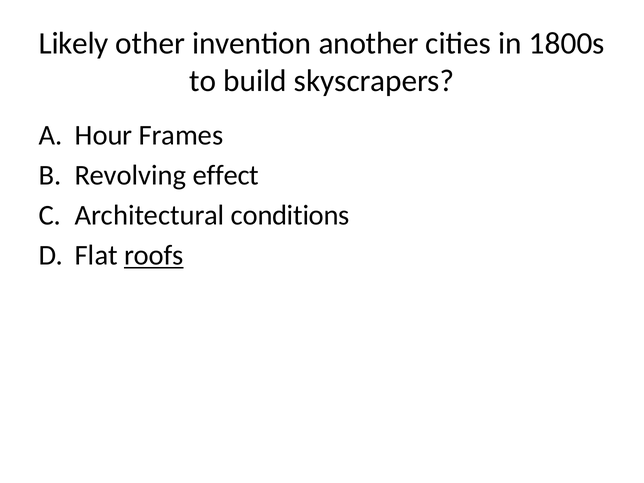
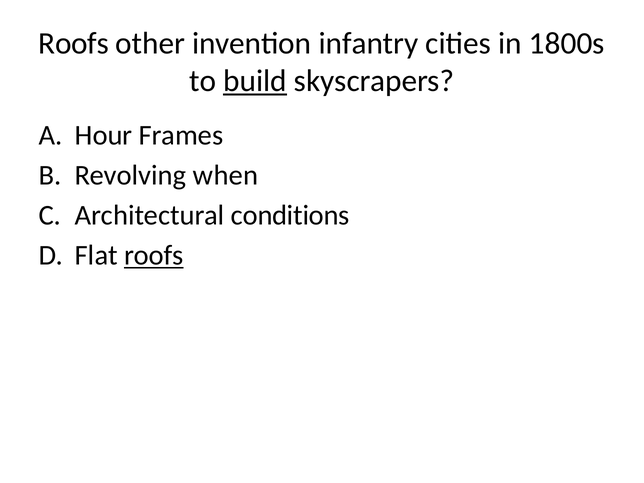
Likely: Likely -> Roofs (74, 44)
another: another -> infantry (368, 44)
build underline: none -> present (255, 81)
effect: effect -> when (226, 175)
